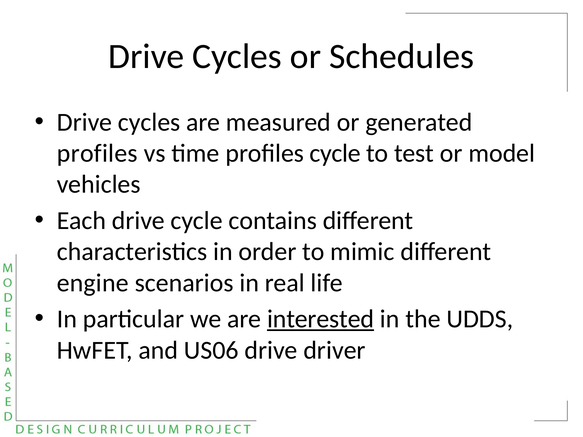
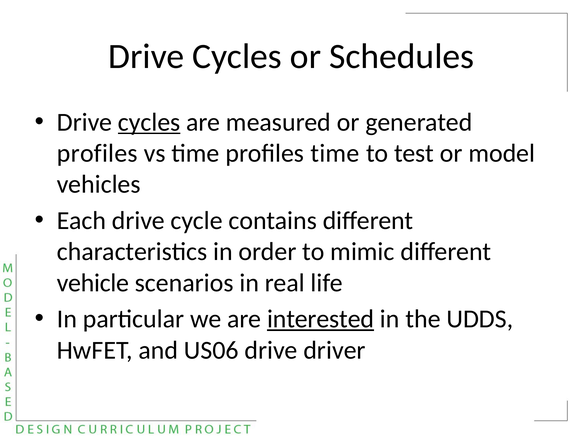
cycles underline: none -> present (149, 122)
profiles cycle: cycle -> time (335, 153)
engine: engine -> vehicle (93, 283)
